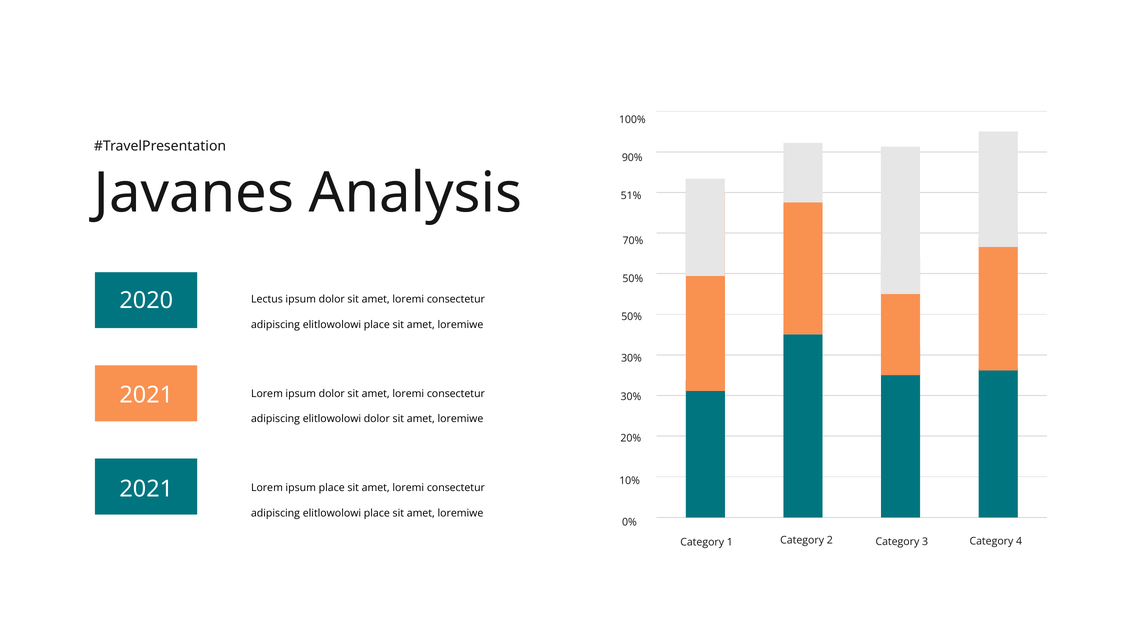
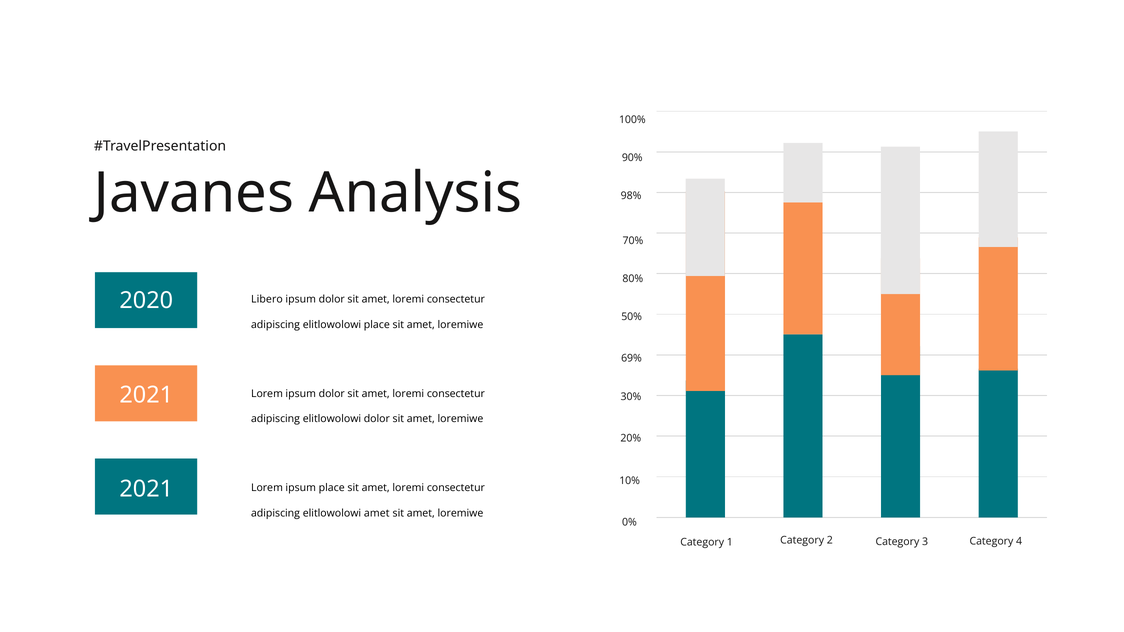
51%: 51% -> 98% (631, 196)
50%: 50% -> 80% (633, 279)
Lectus: Lectus -> Libero (267, 299)
30%: 30% -> 69% (631, 358)
place: place -> amet (377, 513)
